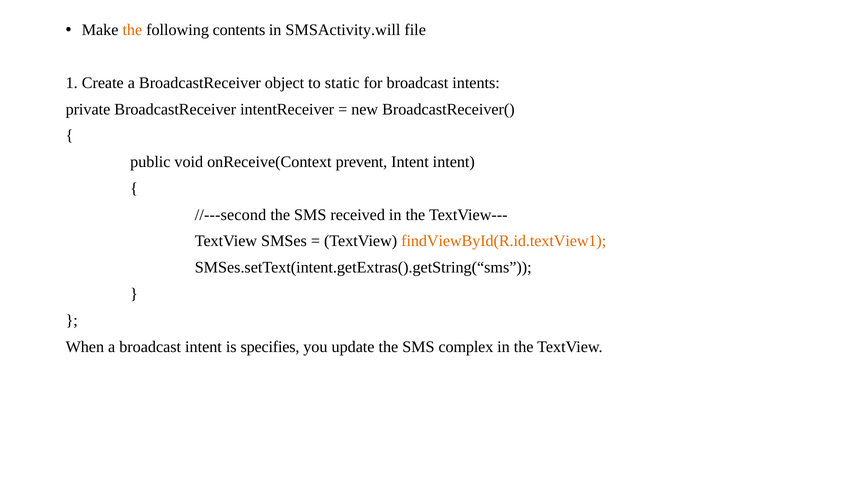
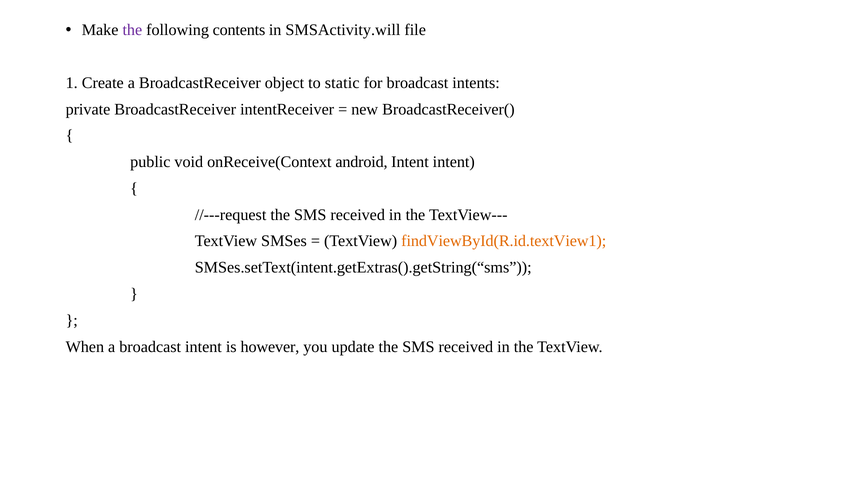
the colour: orange -> purple (132, 30)
prevent: prevent -> android (361, 162)
//---second: //---second -> //---request (231, 215)
specifies: specifies -> however (270, 347)
update the SMS complex: complex -> received (466, 347)
